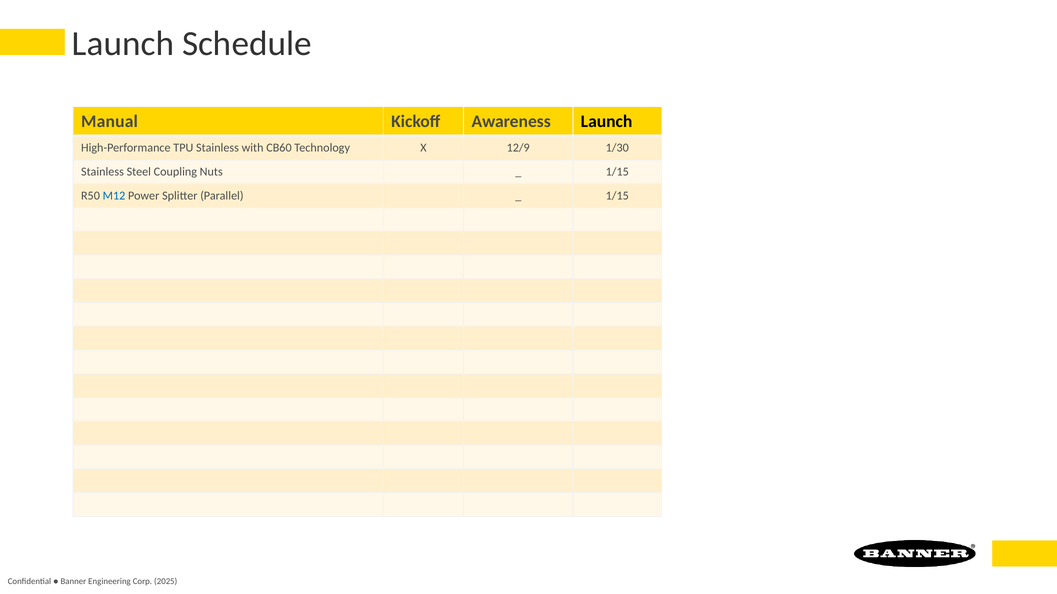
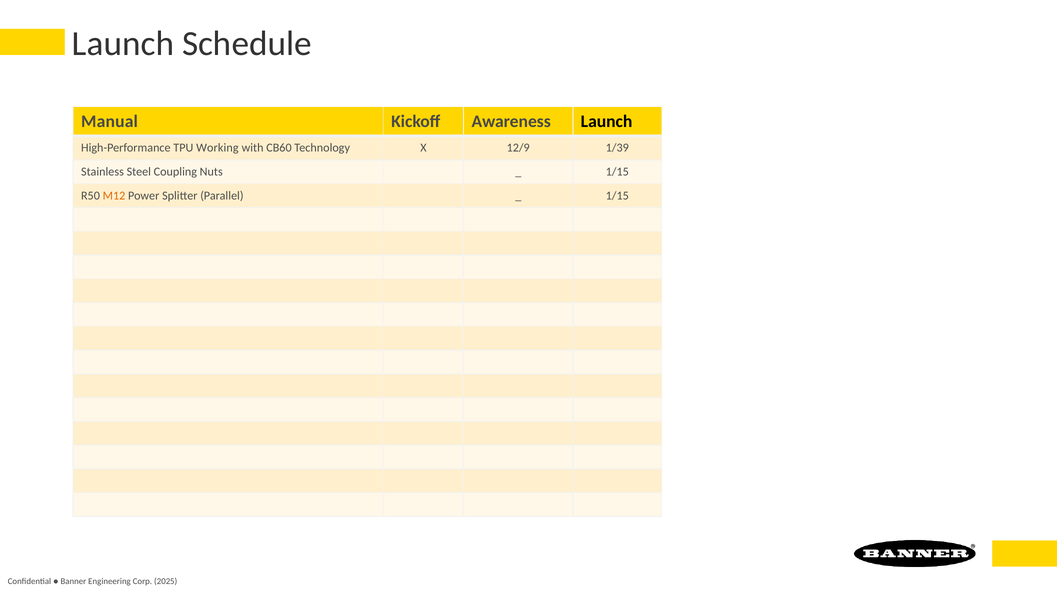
TPU Stainless: Stainless -> Working (217, 148)
1/30: 1/30 -> 1/39 (617, 148)
M12 colour: blue -> orange (114, 196)
